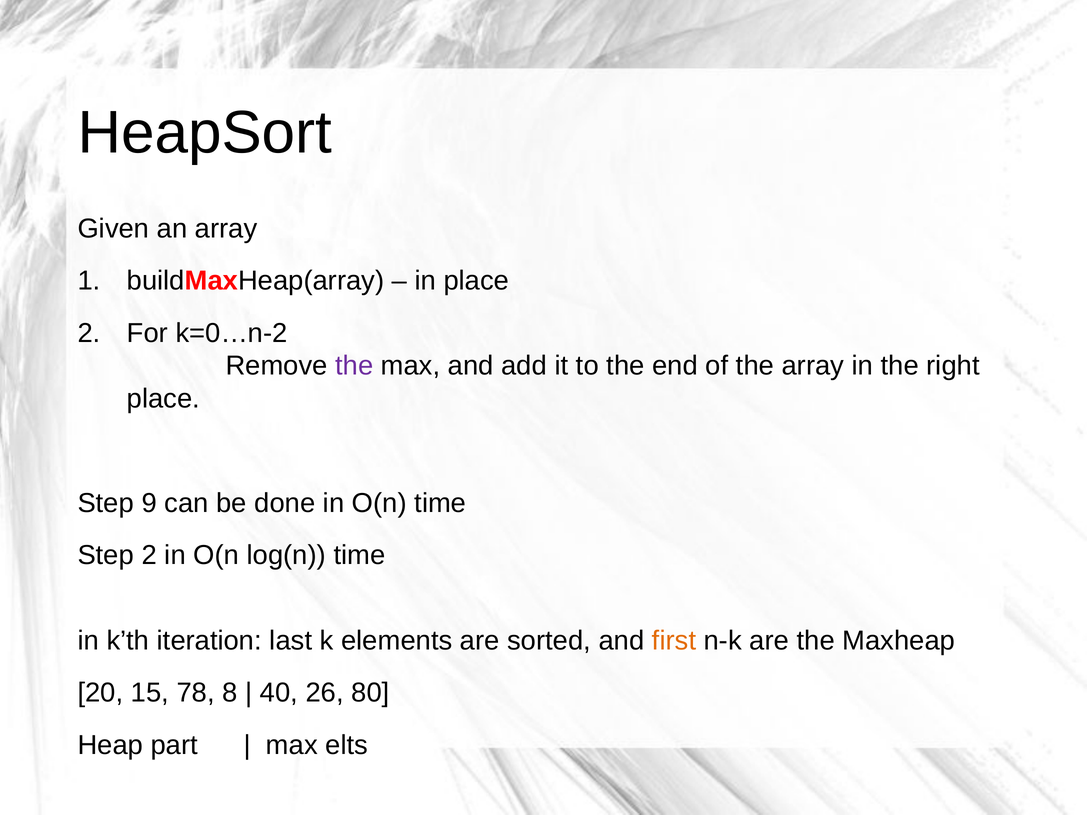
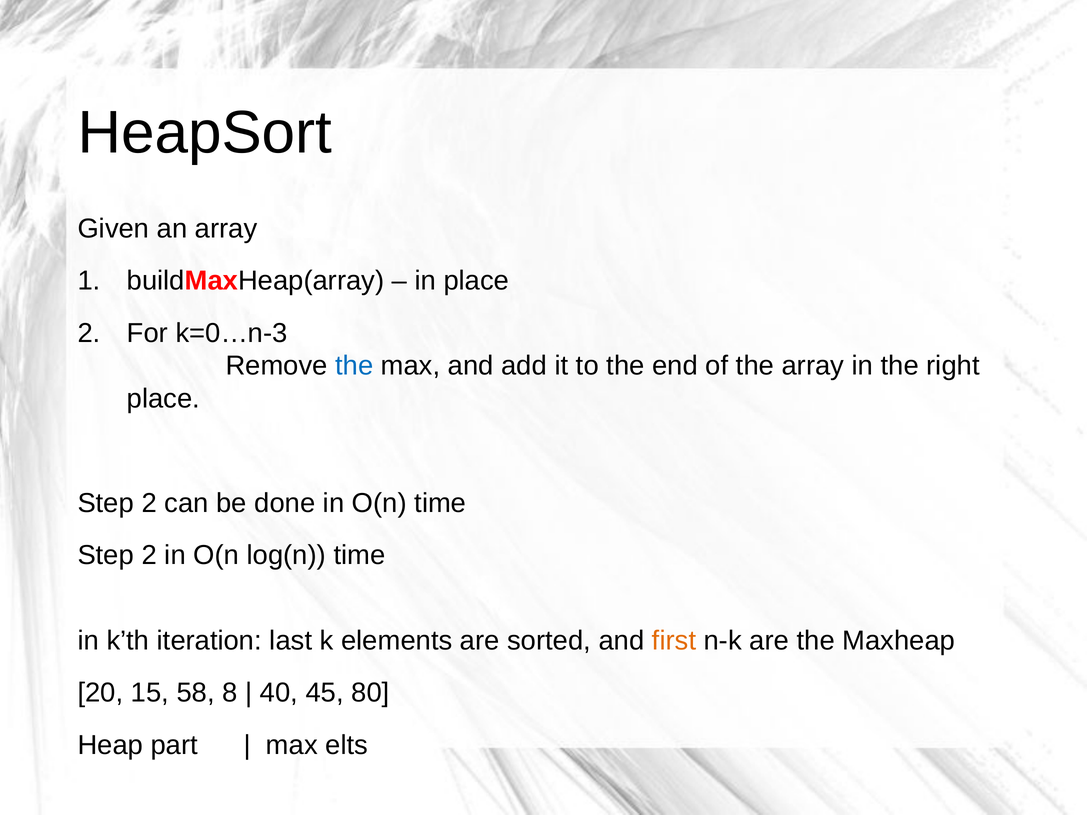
k=0…n-2: k=0…n-2 -> k=0…n-3 (232, 333)
the colour: purple -> blue (354, 366)
9: 9 -> 2 (149, 503)
78: 78 -> 58 (196, 693)
26: 26 -> 45 (325, 693)
